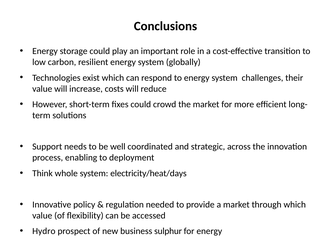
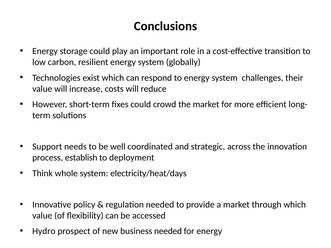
enabling: enabling -> establish (81, 158)
business sulphur: sulphur -> needed (168, 231)
